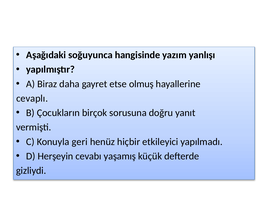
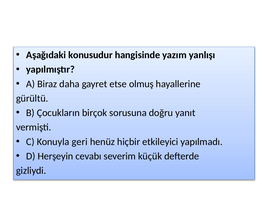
soğuyunca: soğuyunca -> konusudur (90, 55)
cevaplı: cevaplı -> gürültü (32, 98)
yaşamış: yaşamış -> severim (120, 156)
